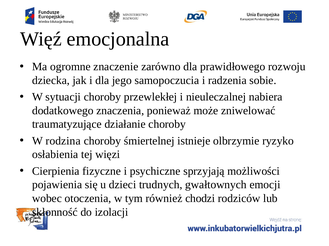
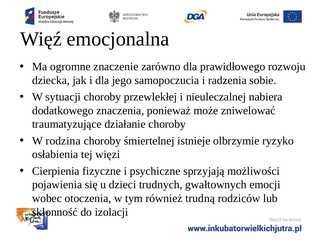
chodzi: chodzi -> trudną (200, 199)
